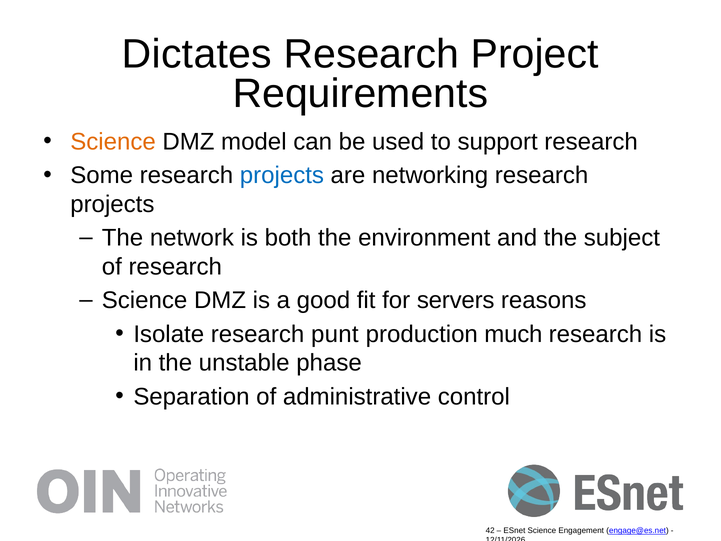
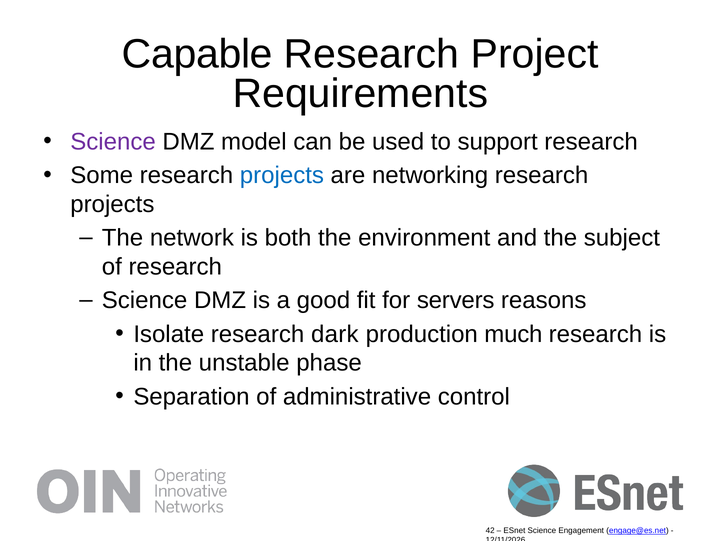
Dictates: Dictates -> Capable (197, 54)
Science colour: orange -> purple (113, 142)
punt: punt -> dark (335, 334)
